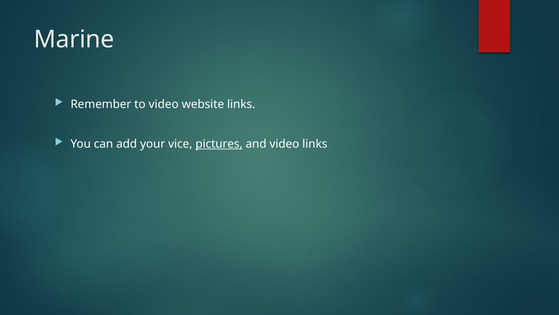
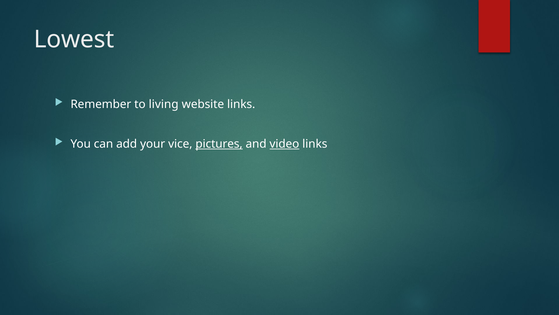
Marine: Marine -> Lowest (74, 39)
to video: video -> living (164, 104)
video underline: none -> present (284, 144)
